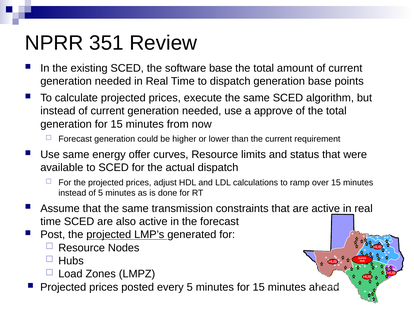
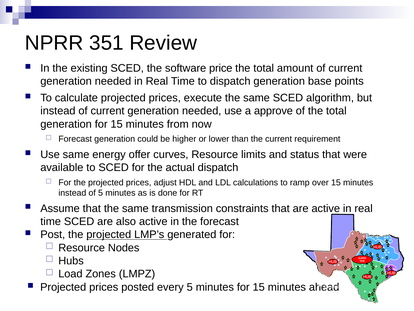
software base: base -> price (221, 68)
